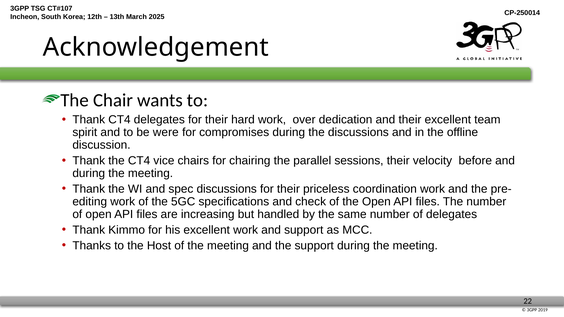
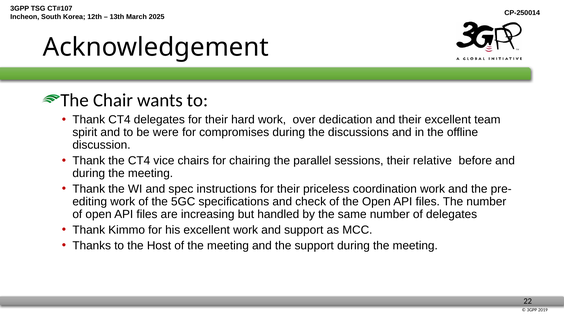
velocity: velocity -> relative (432, 161)
spec discussions: discussions -> instructions (227, 189)
